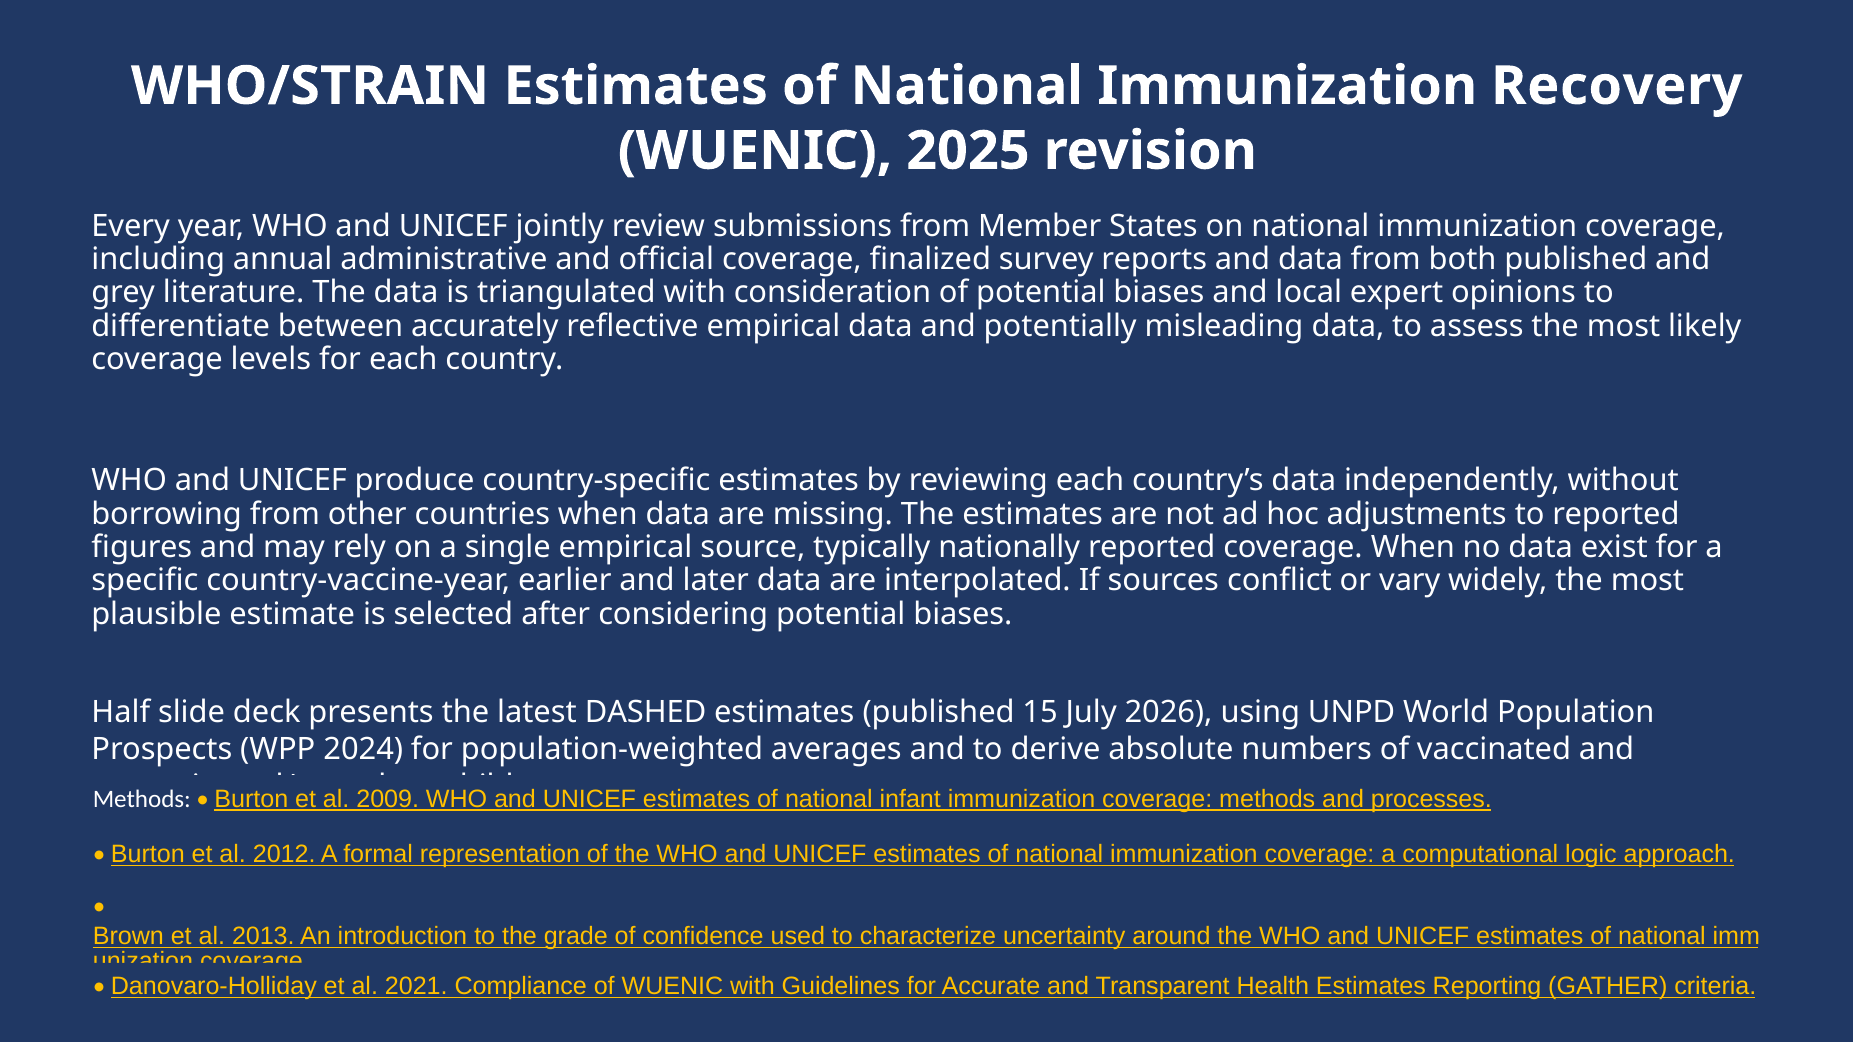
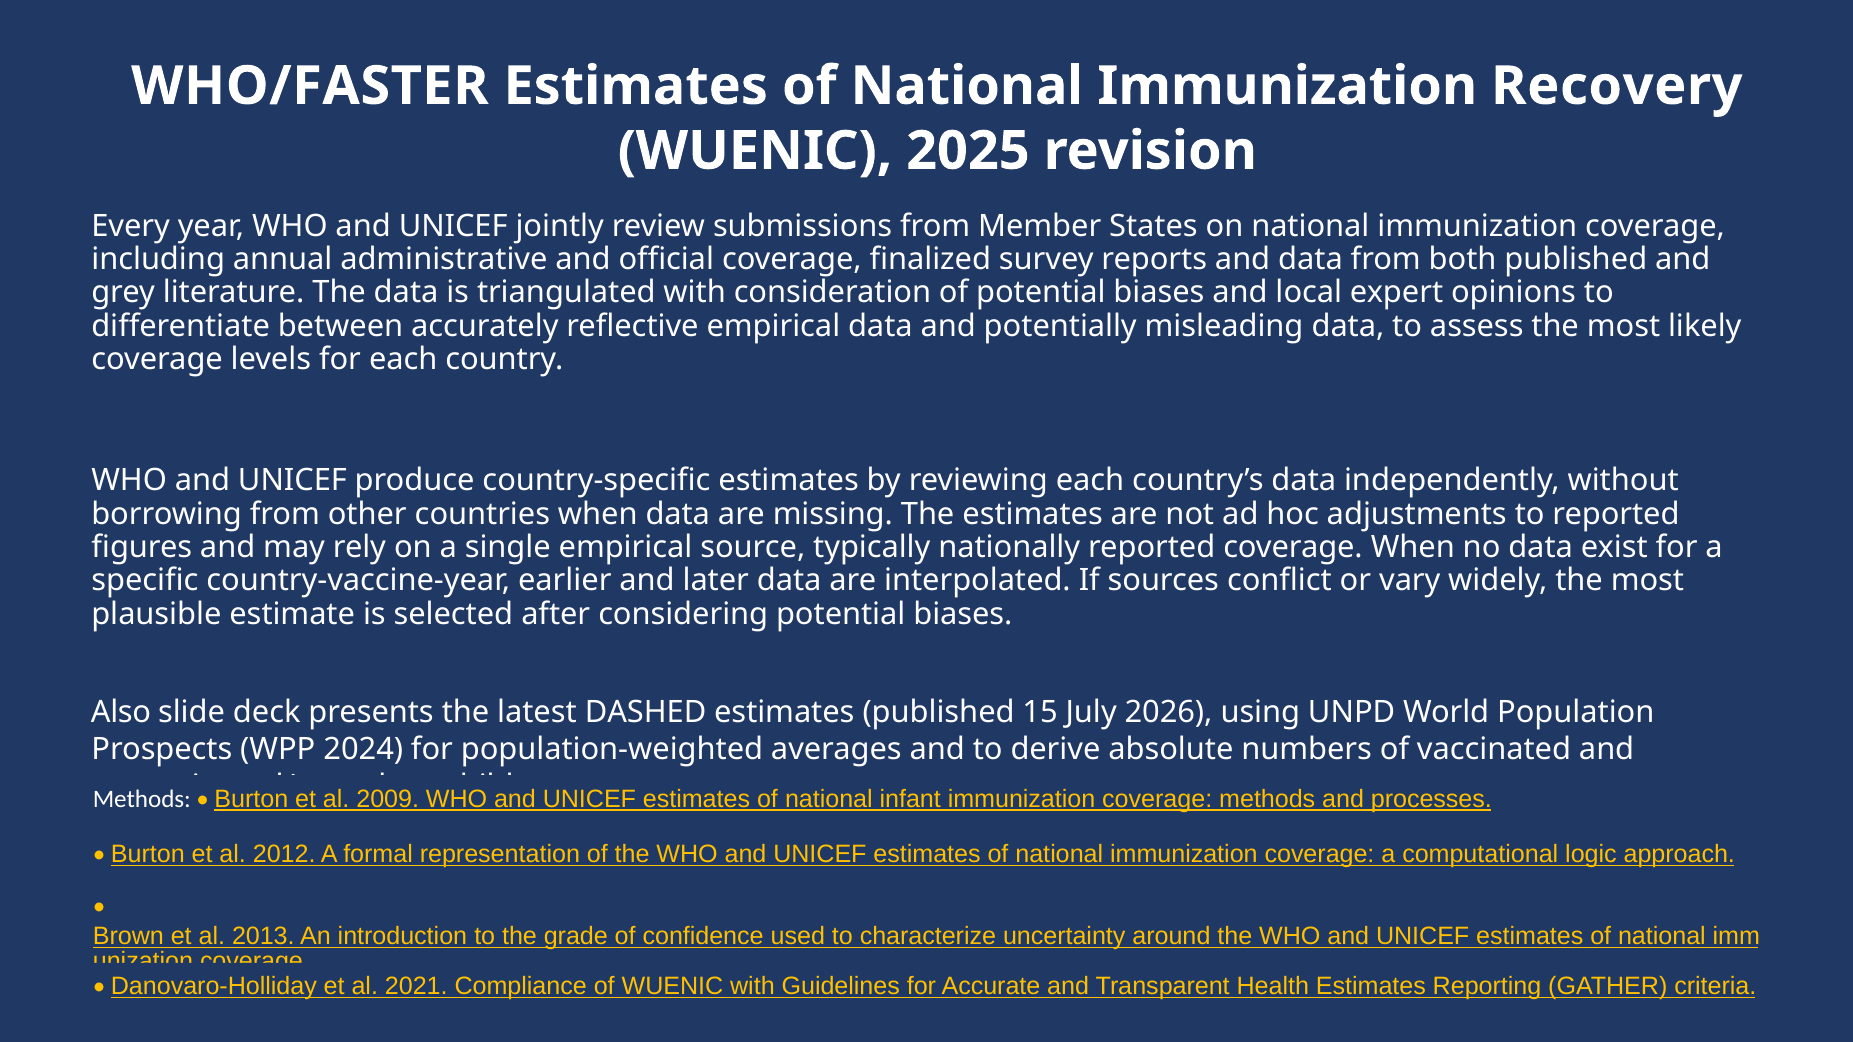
WHO/STRAIN: WHO/STRAIN -> WHO/FASTER (310, 86)
Half: Half -> Also (121, 712)
